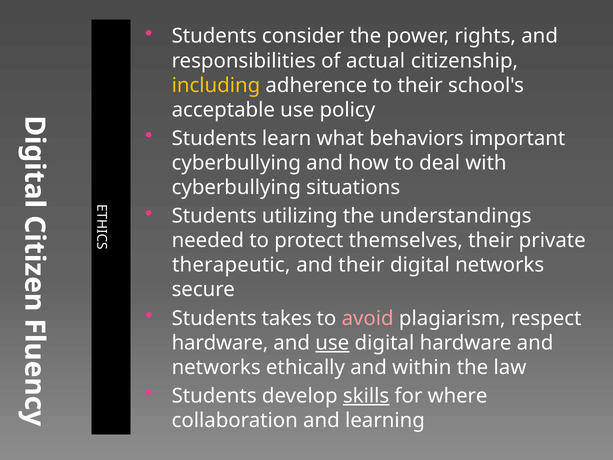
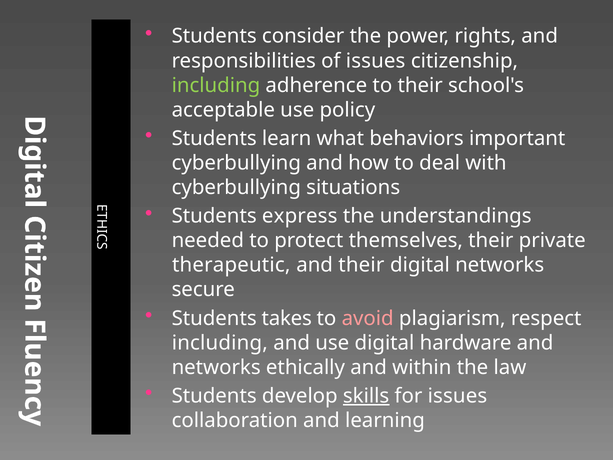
of actual: actual -> issues (376, 61)
including colour: yellow -> light green (216, 85)
utilizing: utilizing -> express (300, 216)
hardware: hardware -> including (220, 343)
use underline: present -> none (332, 343)
for where: where -> issues (457, 396)
